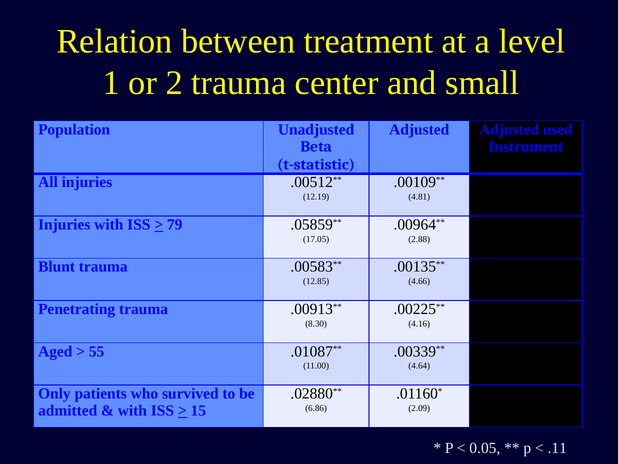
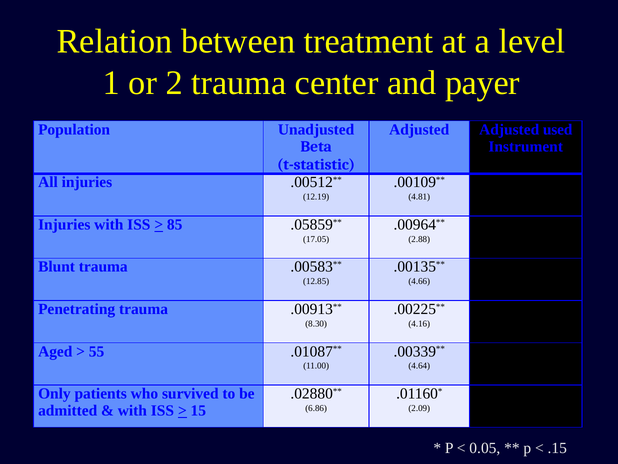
small: small -> payer (482, 83)
79: 79 -> 85 (175, 224)
.11: .11 -> .15 (557, 447)
